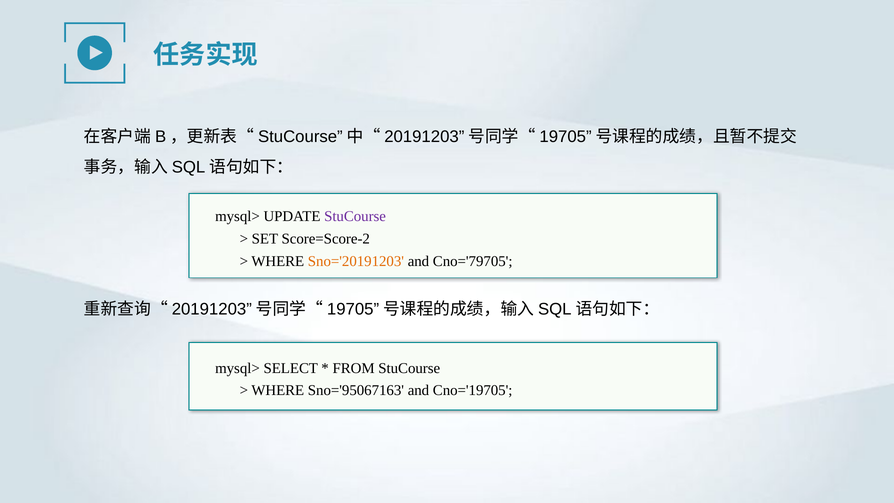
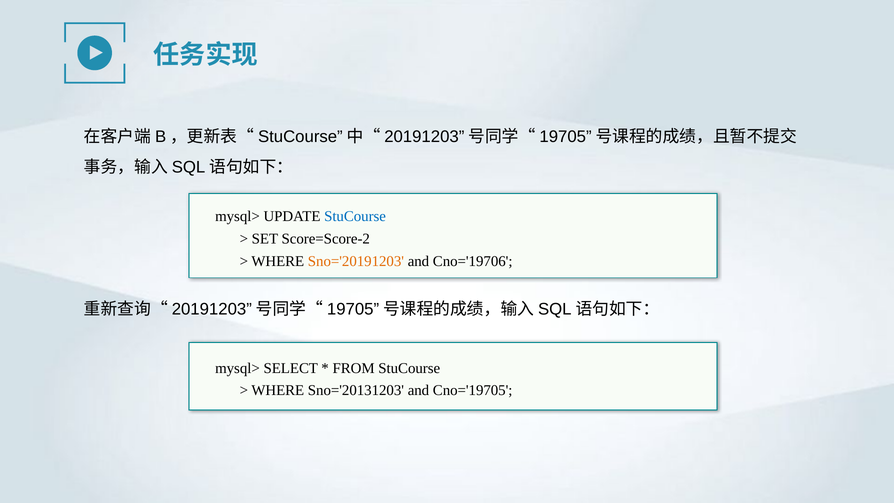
StuCourse colour: purple -> blue (355, 216)
Cno='79705: Cno='79705 -> Cno='19706 (473, 261)
Sno='95067163: Sno='95067163 -> Sno='20131203 (356, 390)
